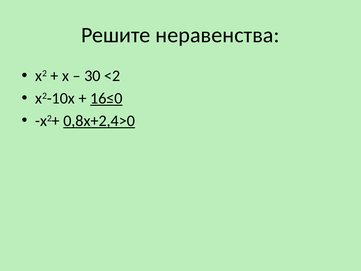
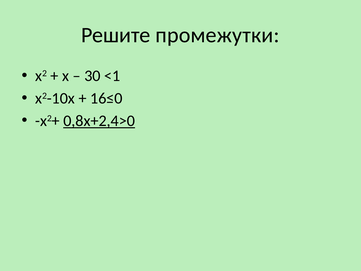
неравенства: неравенства -> промежутки (217, 35)
<2: <2 -> <1 (112, 76)
16≤0 underline: present -> none (106, 98)
